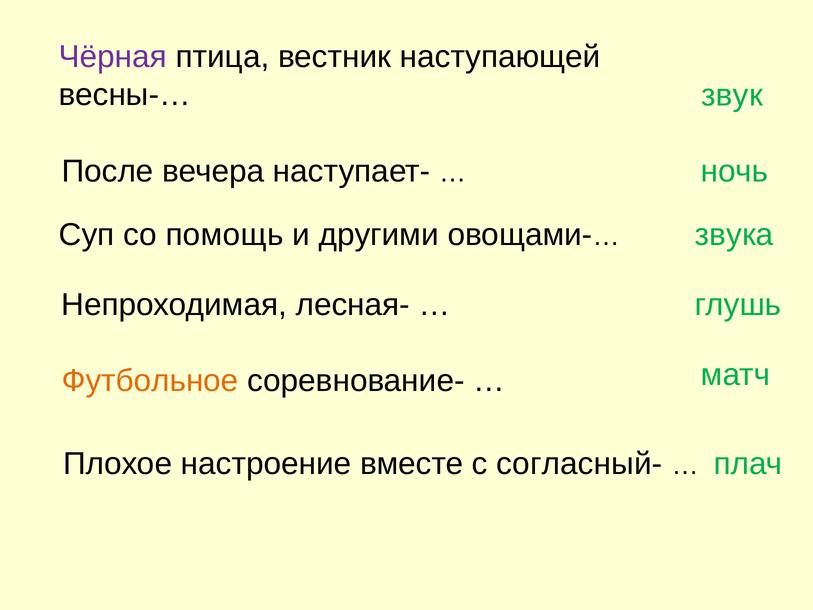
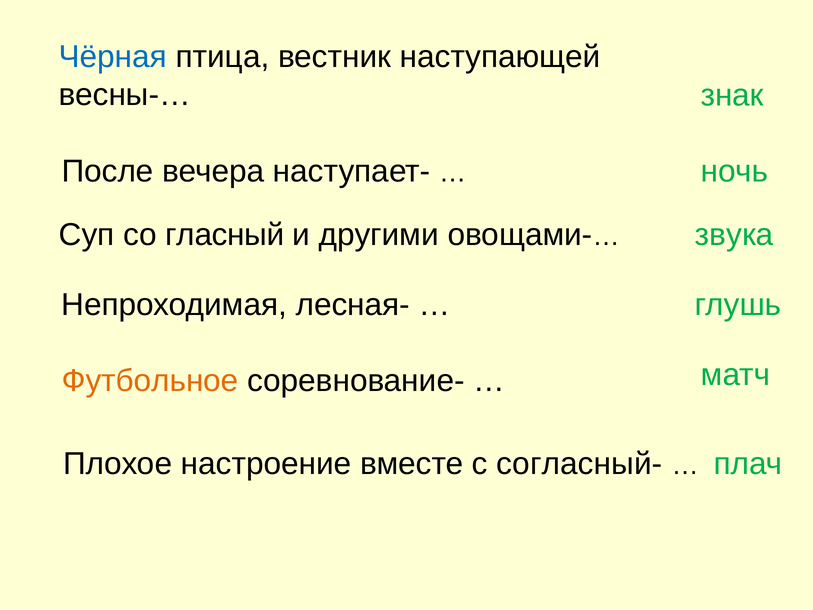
Чёрная colour: purple -> blue (113, 57)
звук: звук -> знак (732, 95)
помощь: помощь -> гласный (225, 235)
